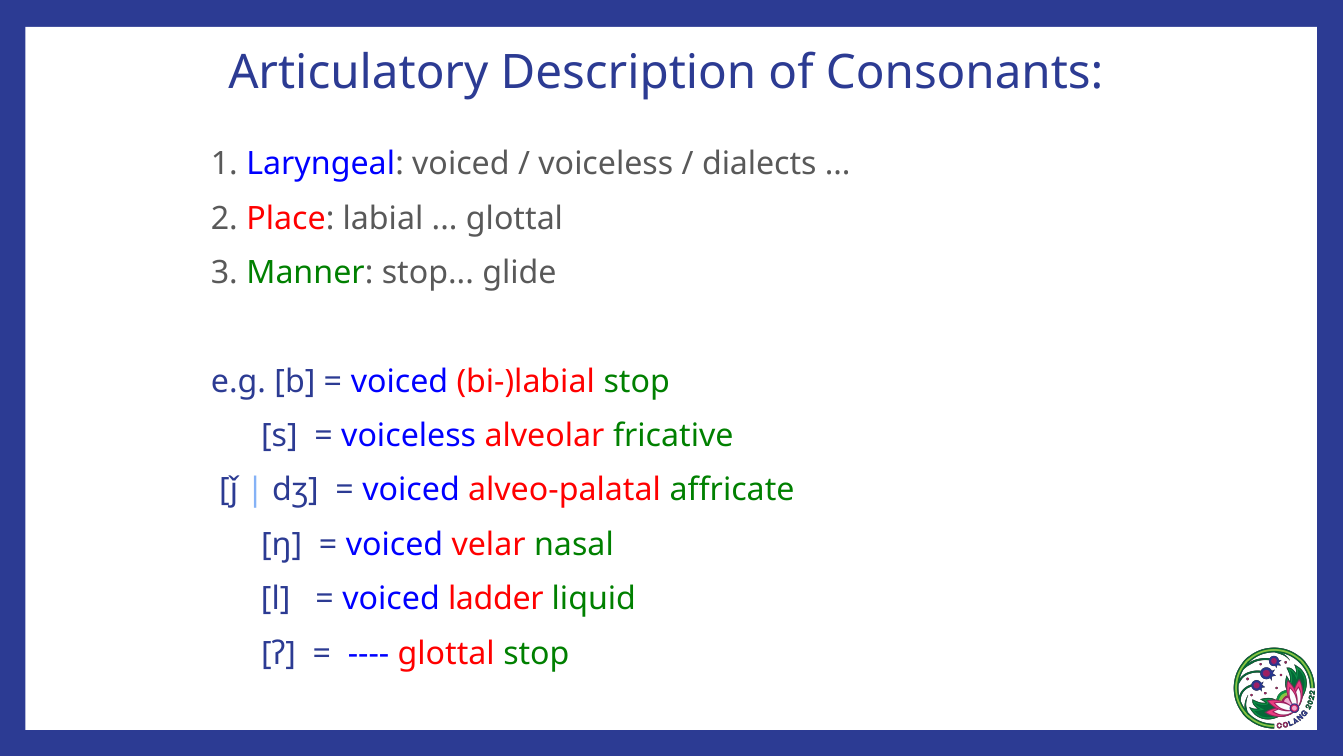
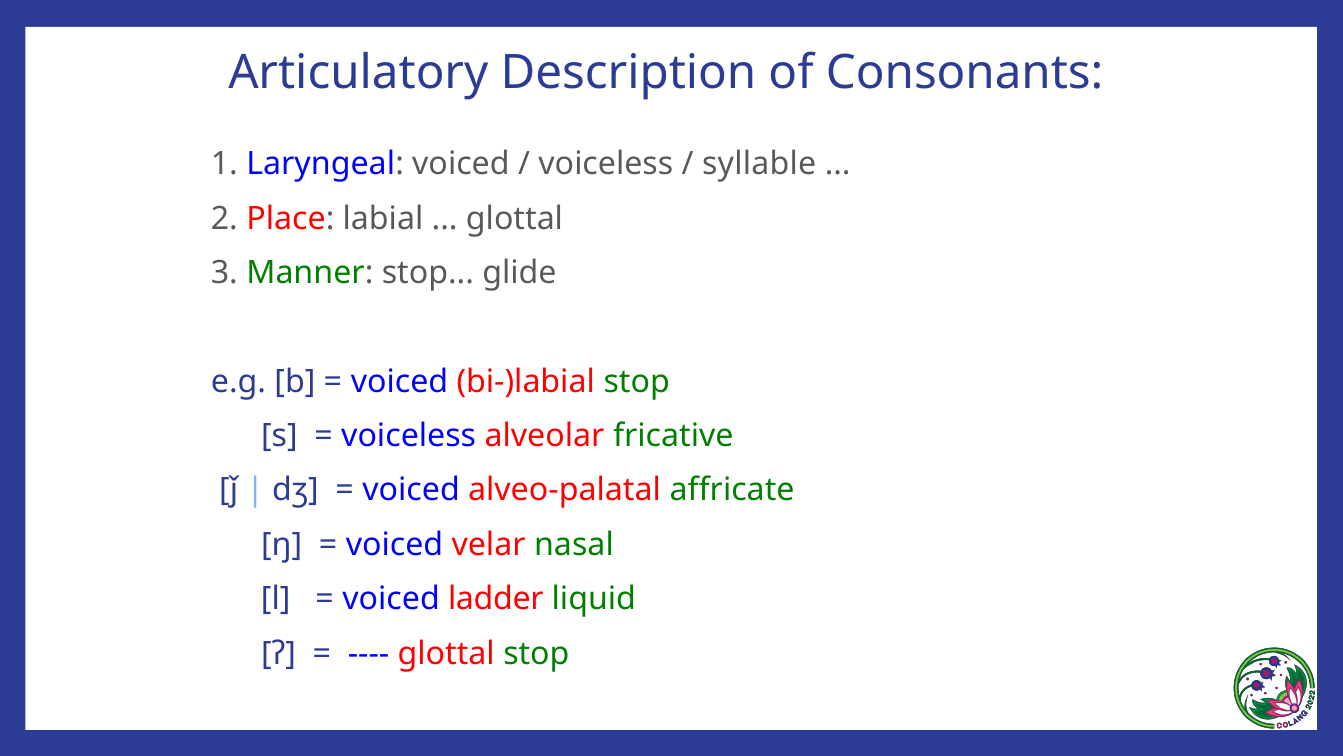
dialects: dialects -> syllable (759, 164)
